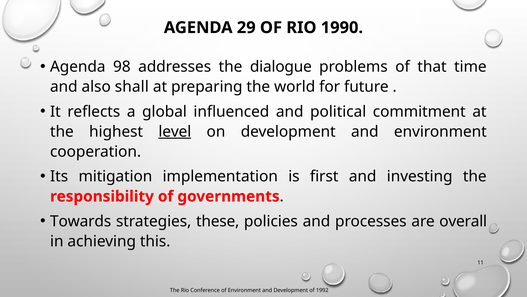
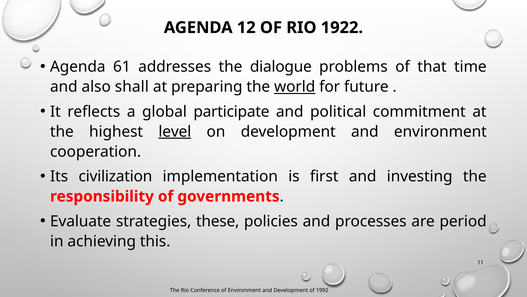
29: 29 -> 12 (246, 28)
1990: 1990 -> 1922 (342, 28)
98: 98 -> 61 (122, 67)
world underline: none -> present (295, 87)
influenced: influenced -> participate (231, 111)
mitigation: mitigation -> civilization (115, 176)
Towards: Towards -> Evaluate (81, 221)
overall: overall -> period (463, 221)
